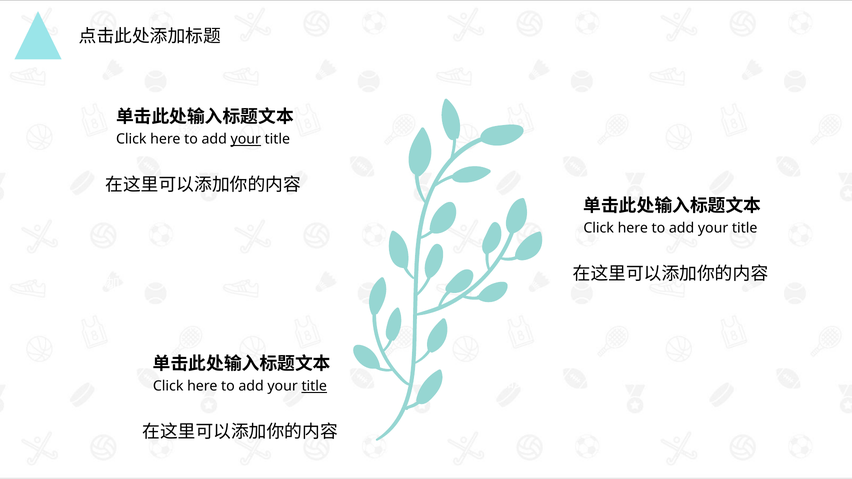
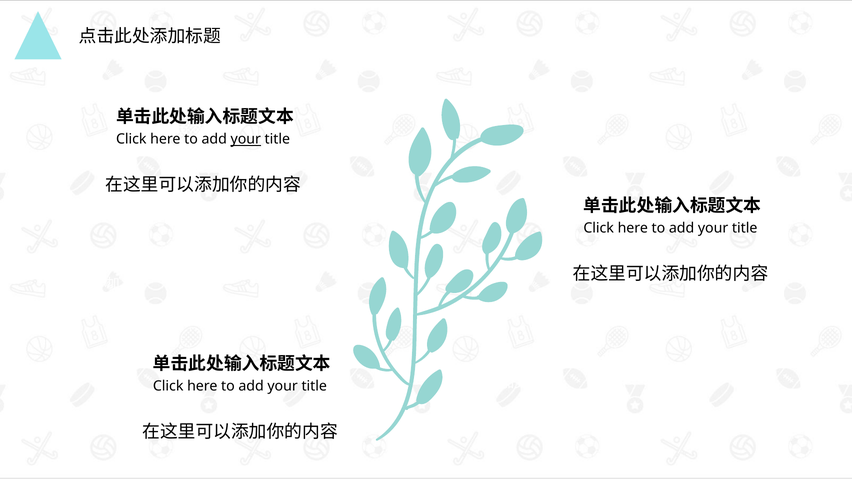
title underline: present -> none (314, 386)
